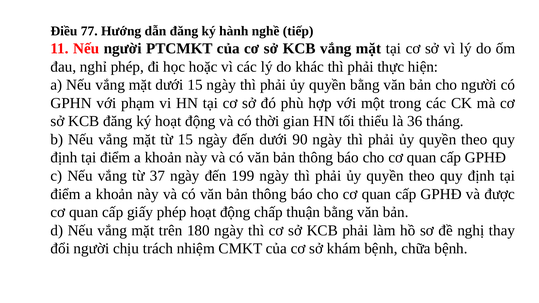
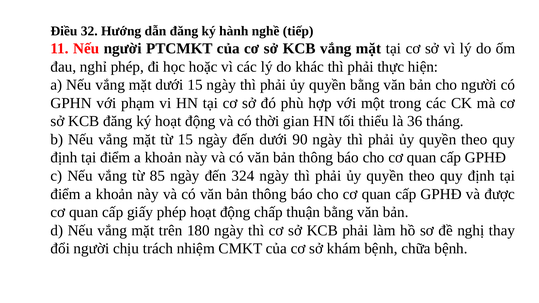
77: 77 -> 32 (89, 31)
37: 37 -> 85 (157, 176)
199: 199 -> 324 (243, 176)
